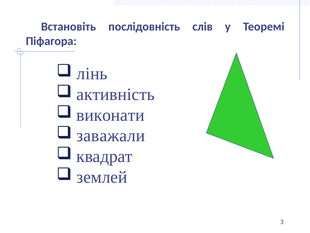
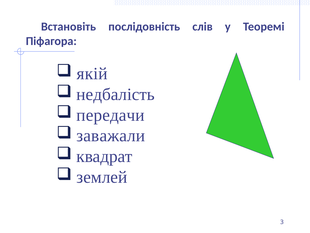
лінь: лінь -> якій (92, 74)
активність: активність -> недбалість (116, 94)
виконати: виконати -> передачи (111, 115)
